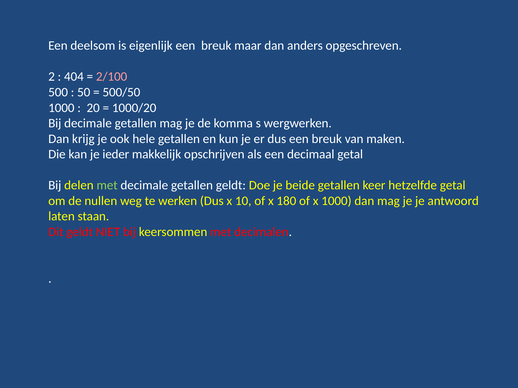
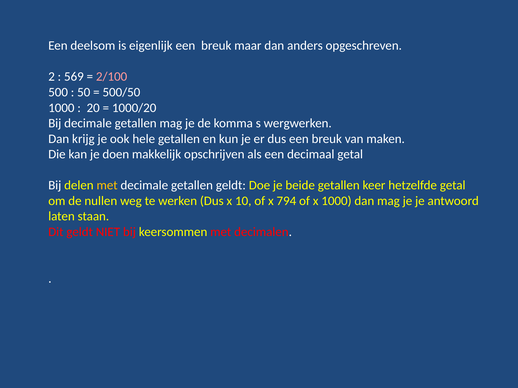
404: 404 -> 569 (74, 77)
ieder: ieder -> doen (116, 155)
met colour: light green -> yellow (107, 186)
180: 180 -> 794 (286, 201)
